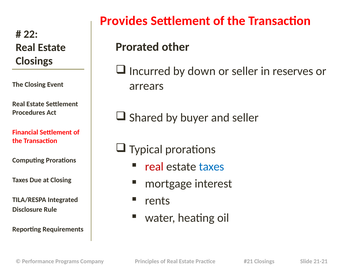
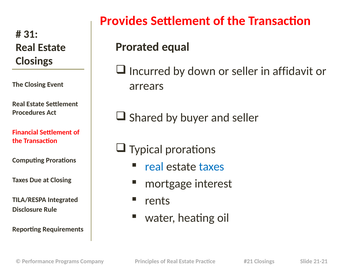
22: 22 -> 31 (31, 34)
other: other -> equal (176, 47)
reserves: reserves -> affidavit (293, 71)
real colour: red -> blue (154, 166)
